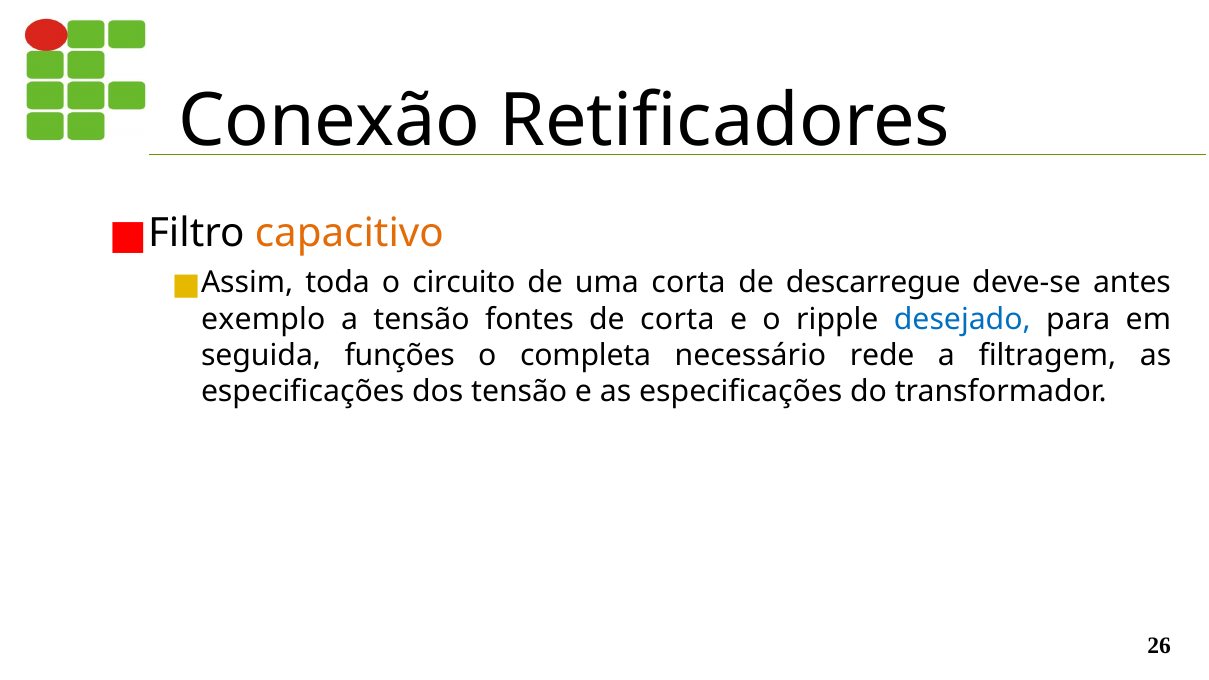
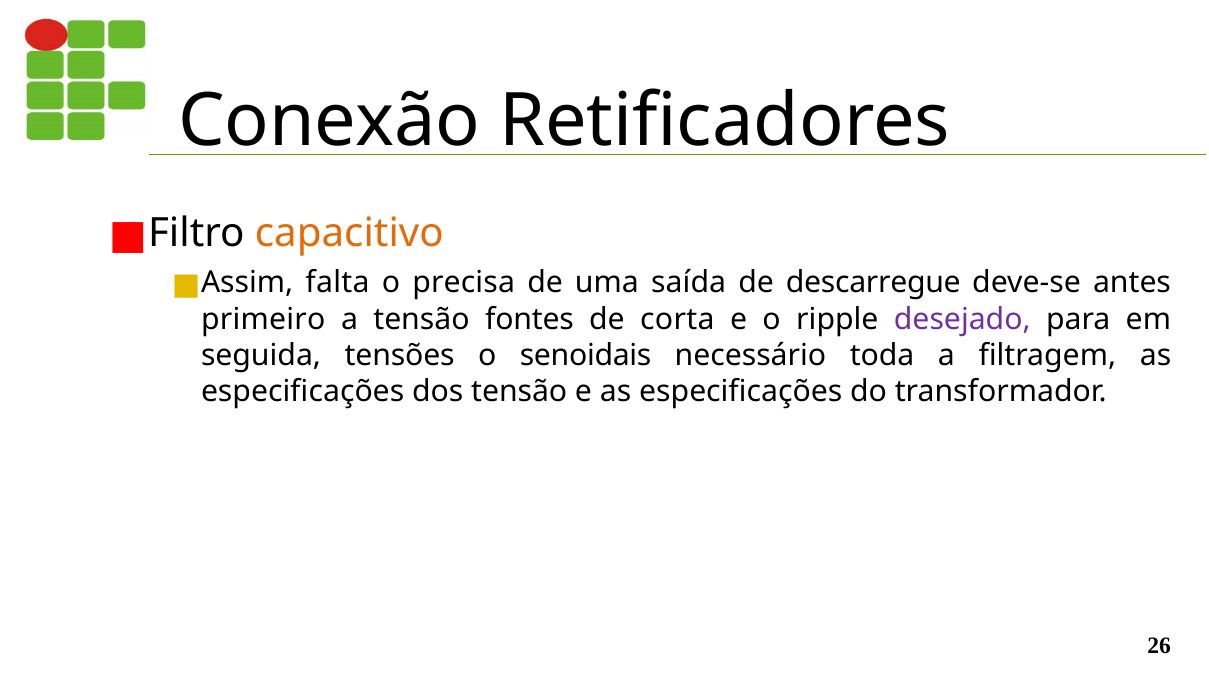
toda: toda -> falta (337, 283)
circuito: circuito -> precisa (464, 283)
uma corta: corta -> saída (689, 283)
exemplo: exemplo -> primeiro (263, 319)
desejado colour: blue -> purple (962, 319)
funções: funções -> tensões (400, 355)
completa: completa -> senoidais (586, 355)
rede: rede -> toda (882, 355)
